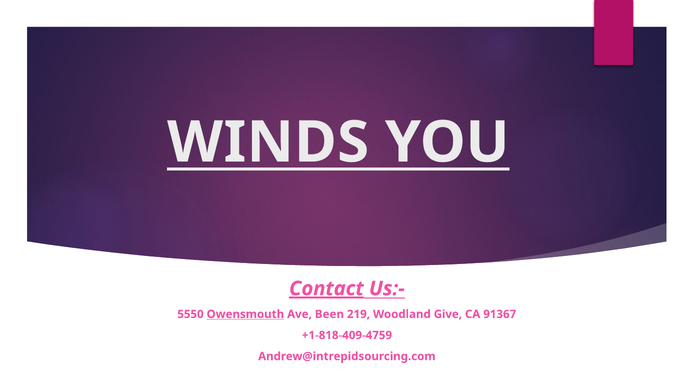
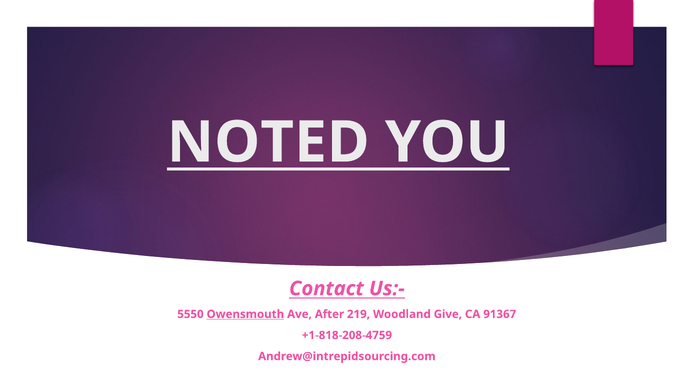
WINDS: WINDS -> NOTED (268, 143)
Contact underline: present -> none (326, 289)
Been: Been -> After (329, 315)
+1-818-409-4759: +1-818-409-4759 -> +1-818-208-4759 (347, 336)
